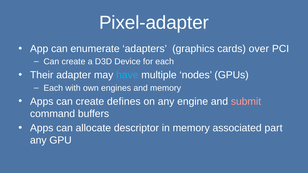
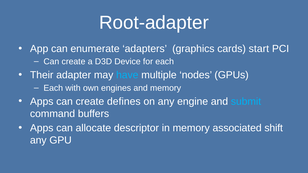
Pixel-adapter: Pixel-adapter -> Root-adapter (154, 23)
over: over -> start (259, 49)
submit colour: pink -> light blue (246, 102)
part: part -> shift (274, 128)
